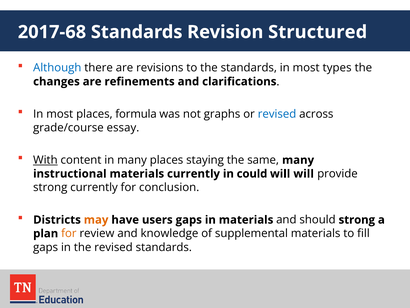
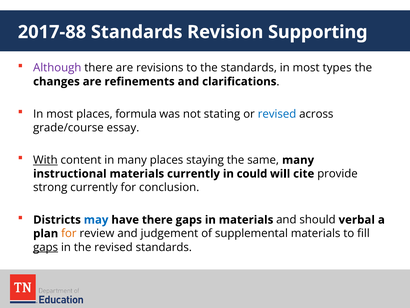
2017-68: 2017-68 -> 2017-88 (52, 32)
Structured: Structured -> Supporting (318, 32)
Although colour: blue -> purple (57, 68)
graphs: graphs -> stating (222, 114)
will will: will -> cite (304, 173)
may colour: orange -> blue (96, 219)
have users: users -> there (157, 219)
should strong: strong -> verbal (357, 219)
knowledge: knowledge -> judgement (169, 233)
gaps underline: none -> present (46, 247)
